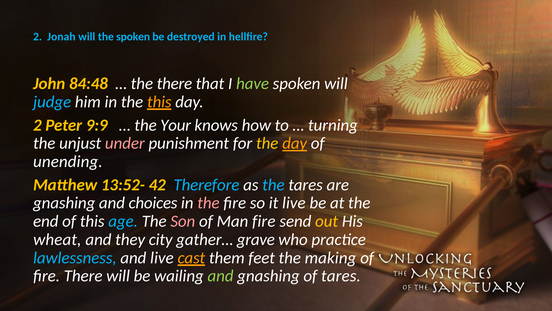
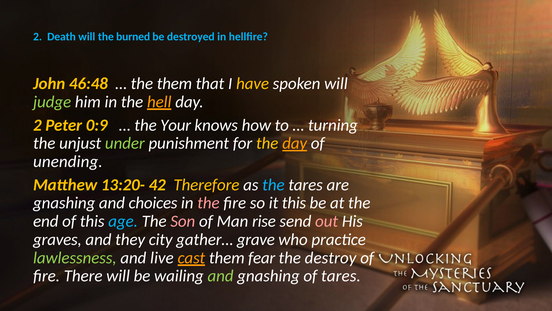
Jonah: Jonah -> Death (61, 37)
the spoken: spoken -> burned (133, 37)
84:48: 84:48 -> 46:48 (88, 84)
the there: there -> them (174, 84)
have colour: light green -> yellow (253, 84)
judge colour: light blue -> light green (52, 102)
the this: this -> hell (159, 102)
9:9: 9:9 -> 0:9 (97, 125)
under colour: pink -> light green (125, 143)
13:52-: 13:52- -> 13:20- (123, 185)
Therefore colour: light blue -> yellow (206, 185)
it live: live -> this (294, 203)
Man fire: fire -> rise (264, 221)
out colour: yellow -> pink (327, 221)
wheat: wheat -> graves (57, 239)
lawlessness colour: light blue -> light green (75, 257)
feet: feet -> fear (262, 257)
making: making -> destroy (331, 257)
